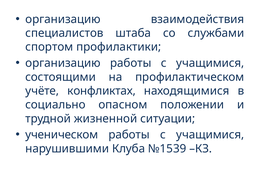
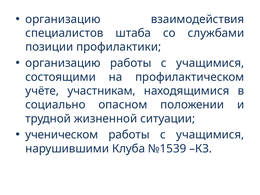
спортом: спортом -> позиции (49, 47)
конфликтах: конфликтах -> участникам (102, 91)
